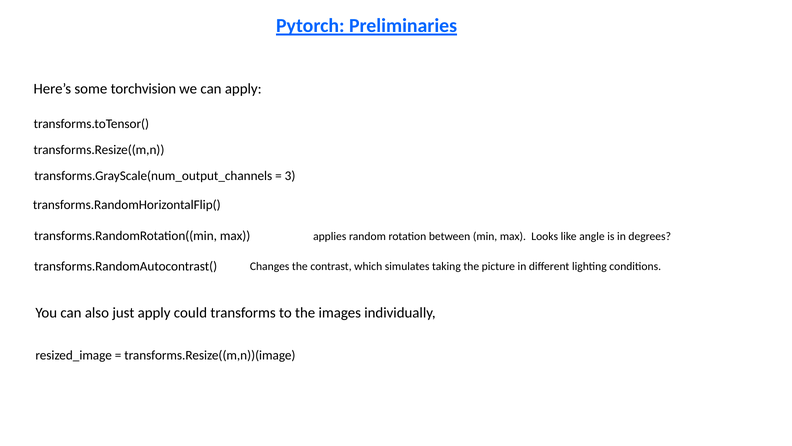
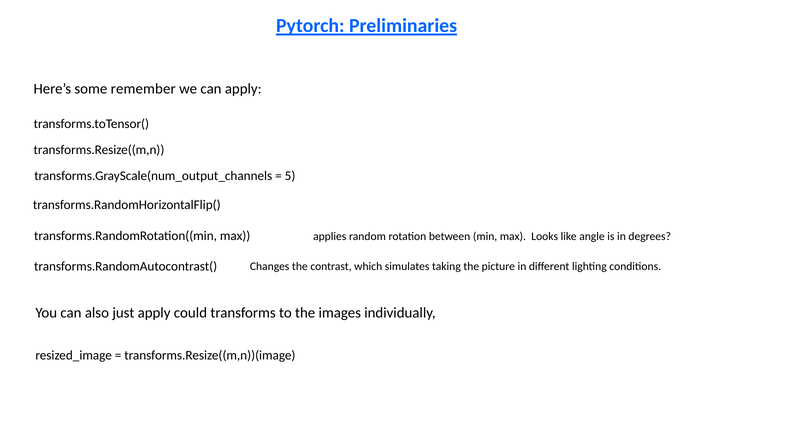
torchvision: torchvision -> remember (143, 89)
3: 3 -> 5 (290, 175)
